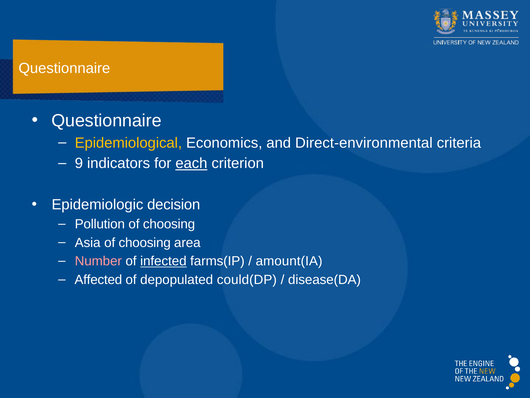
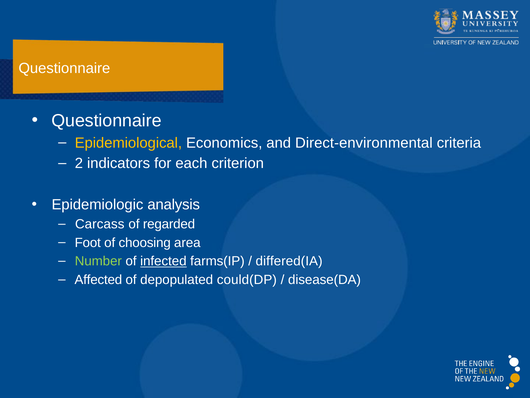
9: 9 -> 2 (79, 163)
each underline: present -> none (191, 163)
decision: decision -> analysis (174, 204)
Pollution: Pollution -> Carcass (100, 224)
choosing: choosing -> regarded (169, 224)
Asia: Asia -> Foot (88, 242)
Number colour: pink -> light green (98, 261)
amount(IA: amount(IA -> differed(IA (289, 261)
